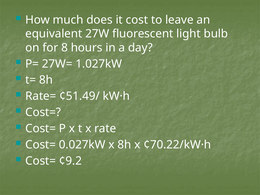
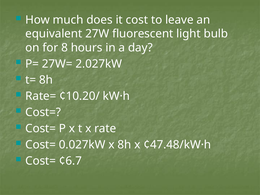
1.027kW: 1.027kW -> 2.027kW (99, 64)
¢51.49/: ¢51.49/ -> ¢10.20/ (80, 96)
¢70.22/kW·h: ¢70.22/kW·h -> ¢47.48/kW·h (177, 145)
¢9.2: ¢9.2 -> ¢6.7 (70, 161)
